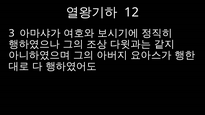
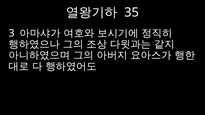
12: 12 -> 35 (132, 12)
